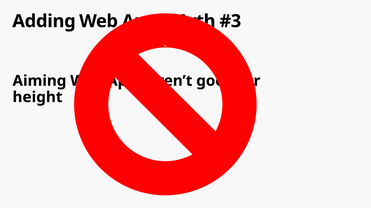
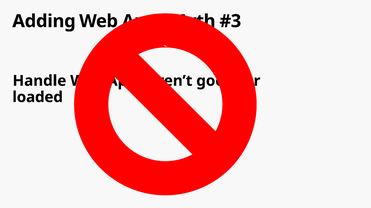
Aiming: Aiming -> Handle (39, 81)
height: height -> loaded (38, 97)
